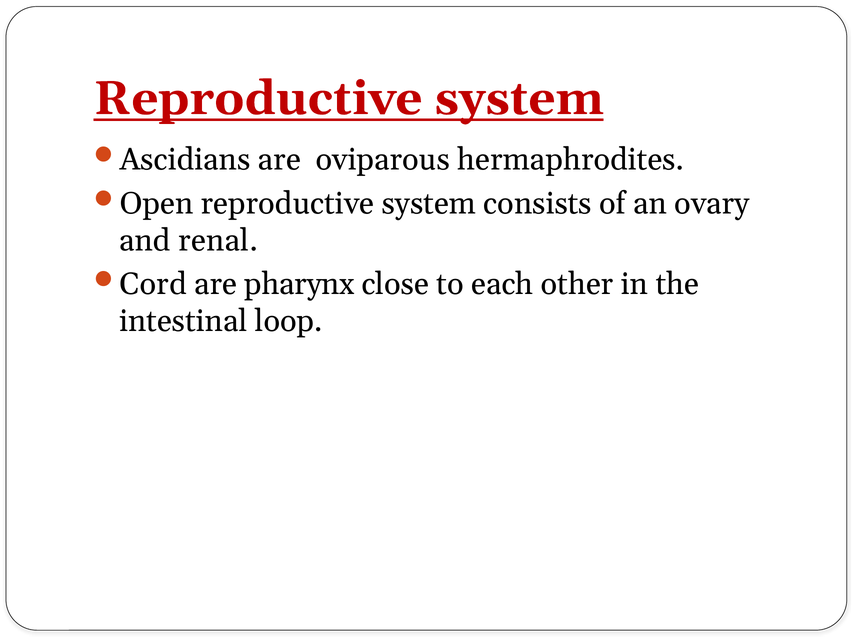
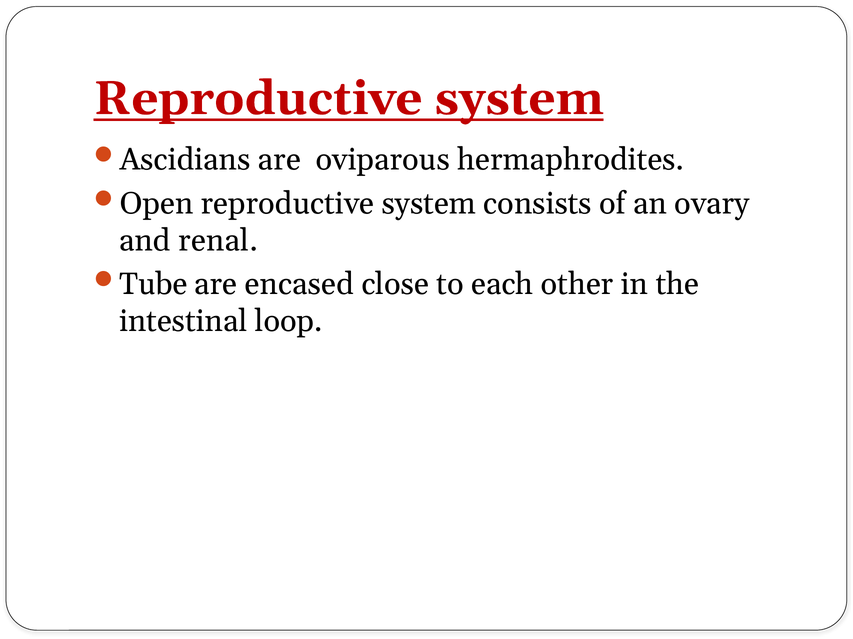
Cord: Cord -> Tube (153, 284)
pharynx: pharynx -> encased (299, 284)
